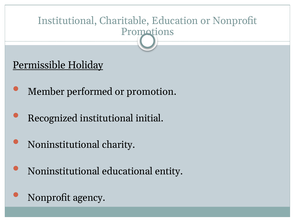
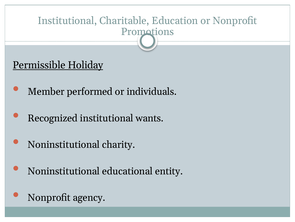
promotion: promotion -> individuals (152, 91)
initial: initial -> wants (150, 118)
